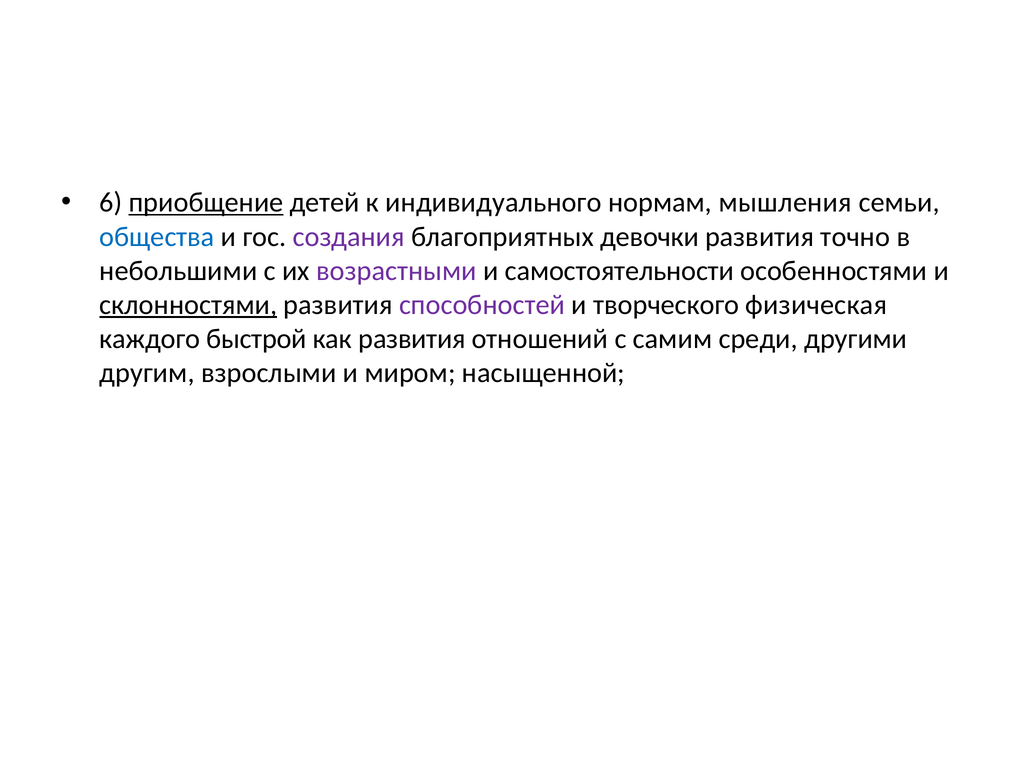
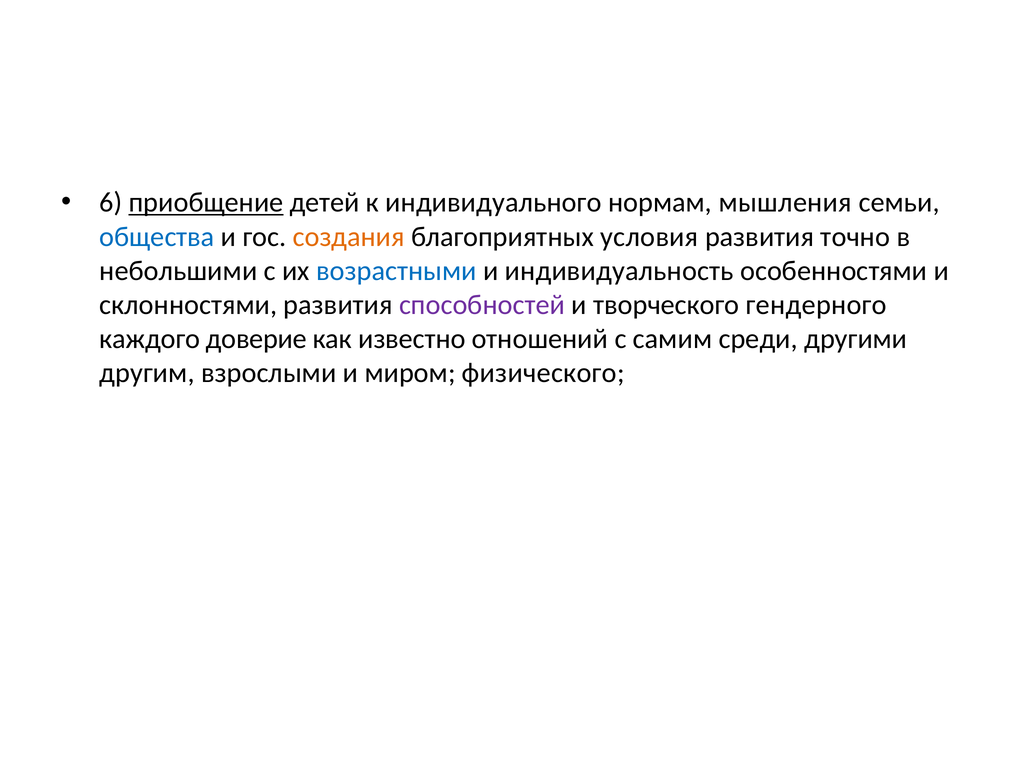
создания colour: purple -> orange (349, 236)
девочки: девочки -> условия (649, 236)
возрастными colour: purple -> blue (397, 270)
самостоятельности: самостоятельности -> индивидуальность (619, 270)
склонностями underline: present -> none (188, 304)
физическая: физическая -> гендерного (816, 304)
быстрой: быстрой -> доверие (256, 339)
как развития: развития -> известно (412, 339)
насыщенной: насыщенной -> физического (543, 373)
